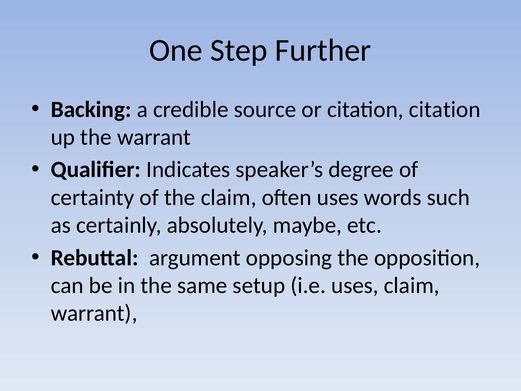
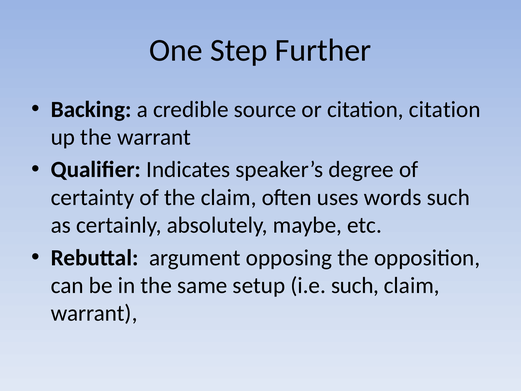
i.e uses: uses -> such (355, 285)
